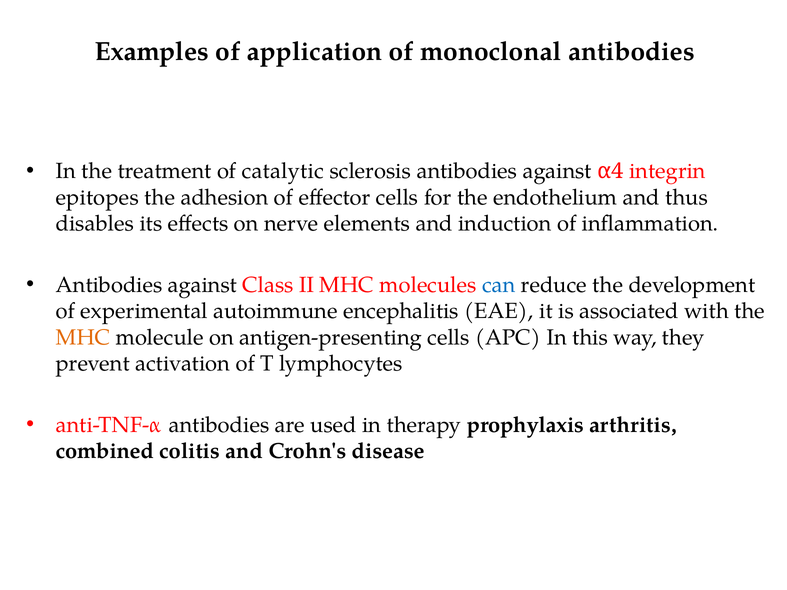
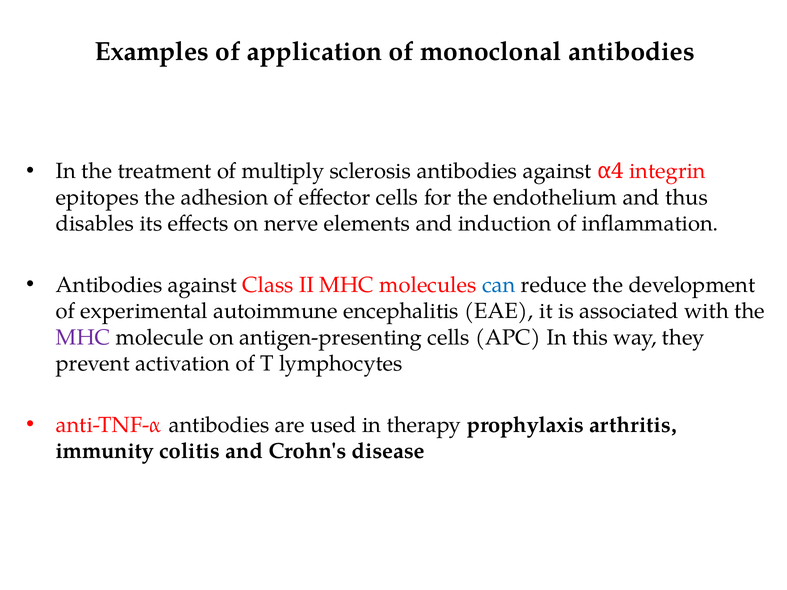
catalytic: catalytic -> multiply (283, 171)
MHC colour: orange -> purple (83, 338)
combined: combined -> immunity (105, 451)
